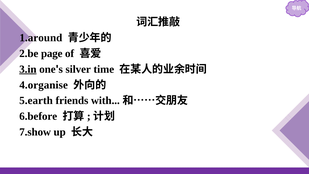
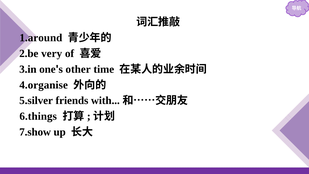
page: page -> very (52, 53)
3.in underline: present -> none (28, 69)
silver: silver -> other (78, 69)
5.earth: 5.earth -> 5.silver (36, 101)
6.before: 6.before -> 6.things (38, 116)
